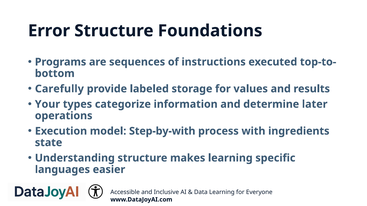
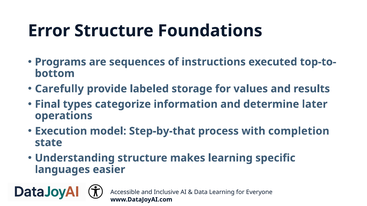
Your: Your -> Final (48, 104)
Step-by-with: Step-by-with -> Step-by-that (162, 131)
ingredients: ingredients -> completion (299, 131)
